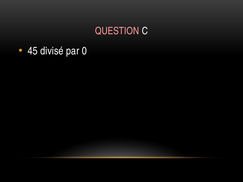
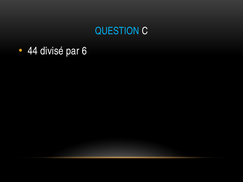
QUESTION colour: pink -> light blue (117, 31)
45: 45 -> 44 (33, 51)
0: 0 -> 6 (84, 51)
